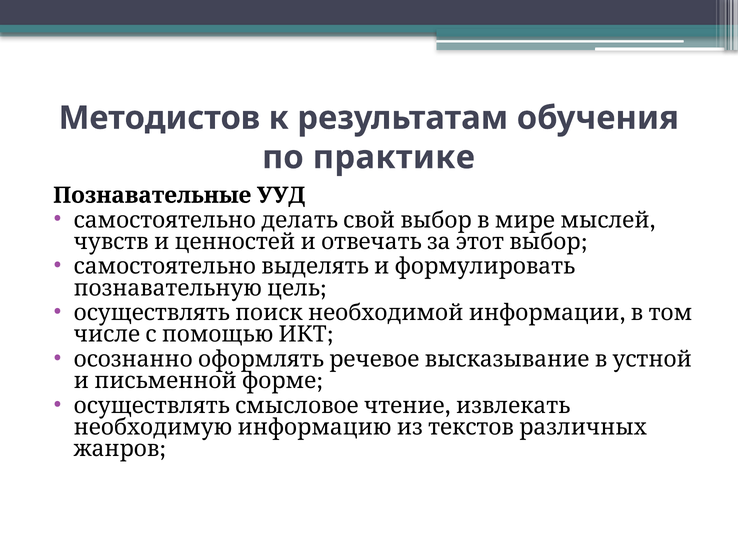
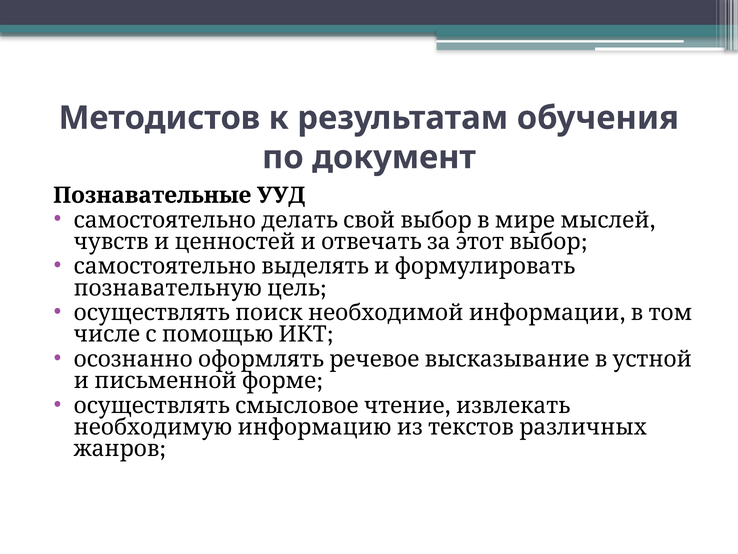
практике: практике -> документ (394, 157)
